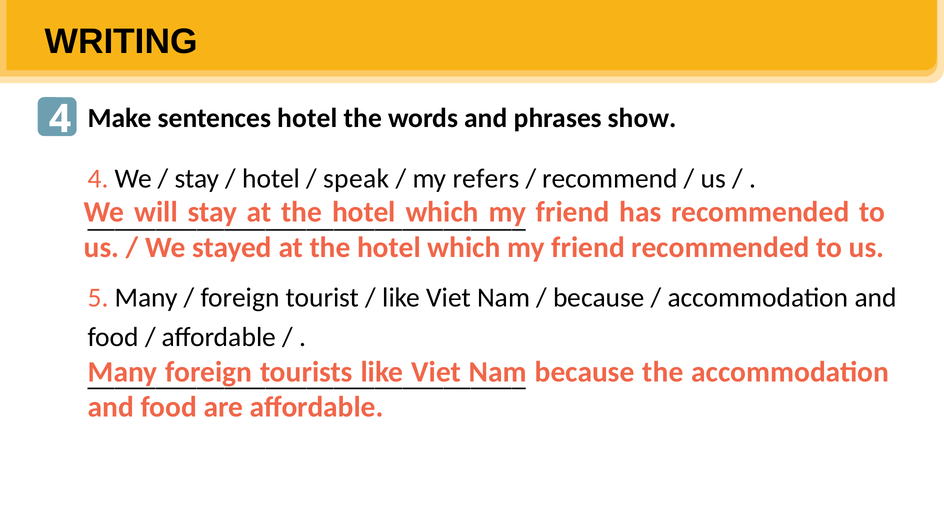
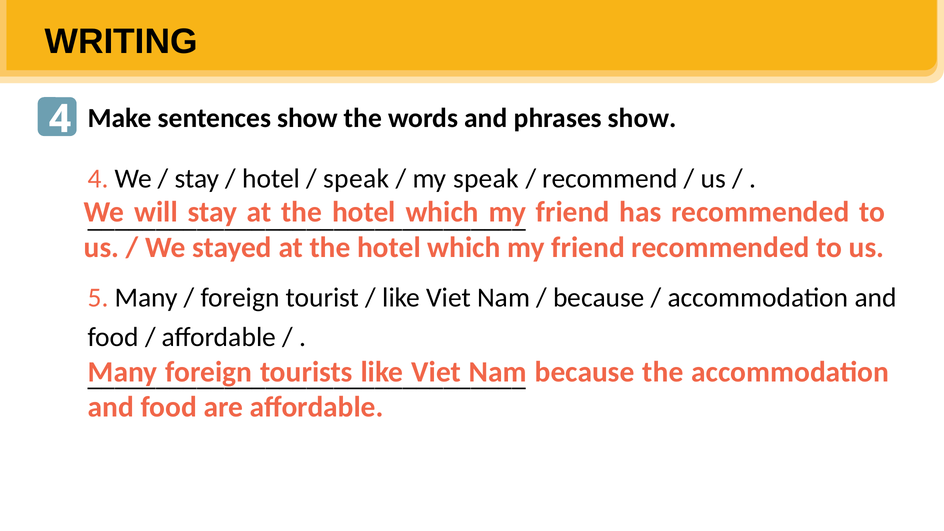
sentences hotel: hotel -> show (308, 118)
my refers: refers -> speak (486, 178)
